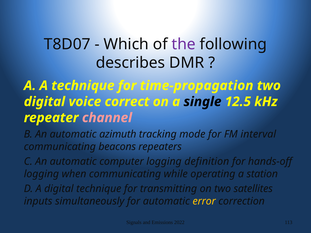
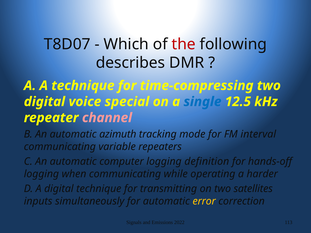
the colour: purple -> red (184, 44)
time-propagation: time-propagation -> time-compressing (197, 86)
correct: correct -> special (127, 102)
single colour: black -> blue (203, 102)
beacons: beacons -> variable (117, 147)
station: station -> harder (262, 174)
